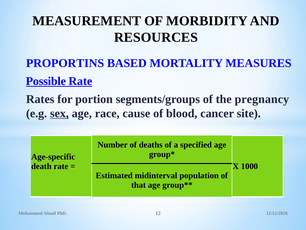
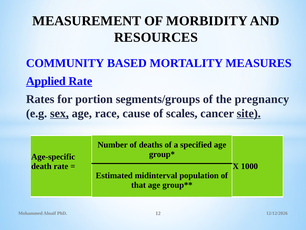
PROPORTINS: PROPORTINS -> COMMUNITY (65, 63)
Possible: Possible -> Applied (46, 81)
blood: blood -> scales (182, 113)
site underline: none -> present (249, 113)
